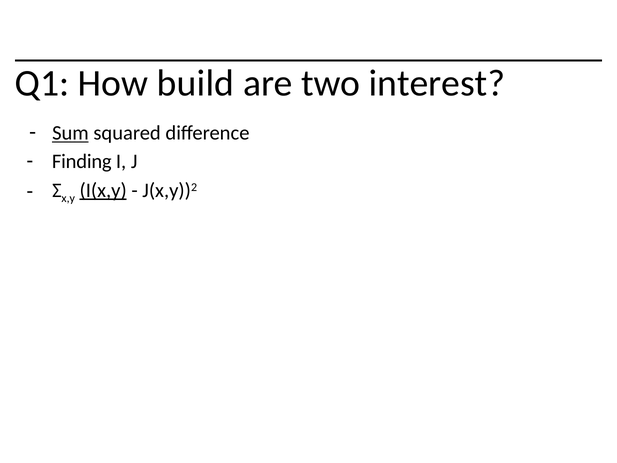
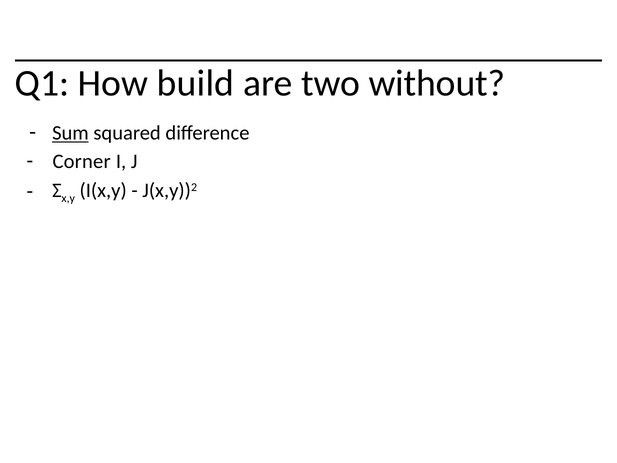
interest: interest -> without (437, 83)
Finding: Finding -> Corner (82, 161)
I(x,y underline: present -> none (103, 190)
